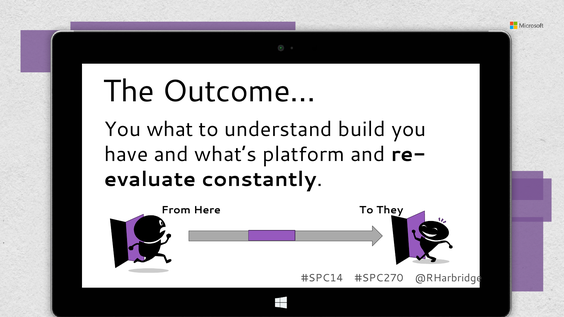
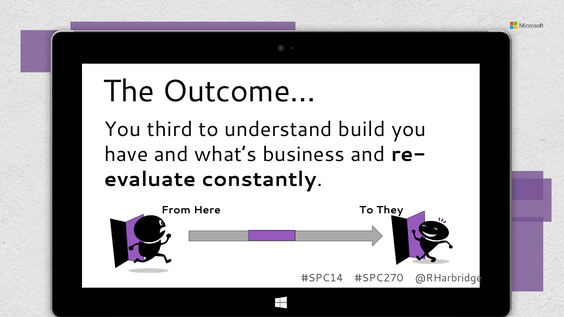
what: what -> third (170, 130)
platform: platform -> business (304, 154)
